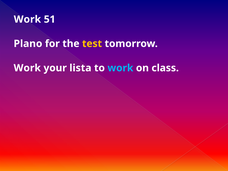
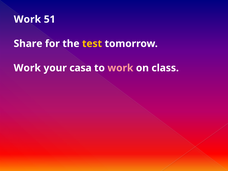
Plano: Plano -> Share (28, 44)
lista: lista -> casa (81, 68)
work colour: light blue -> pink (120, 68)
